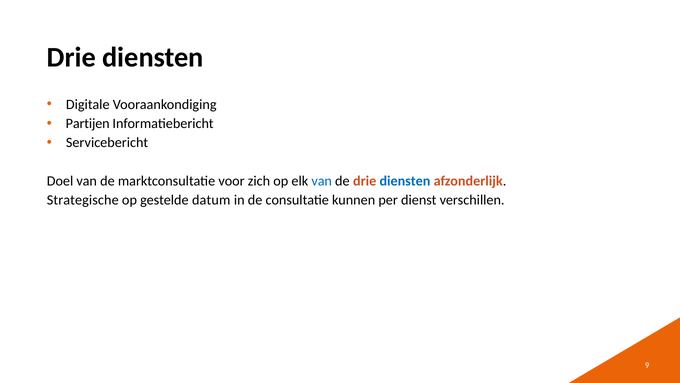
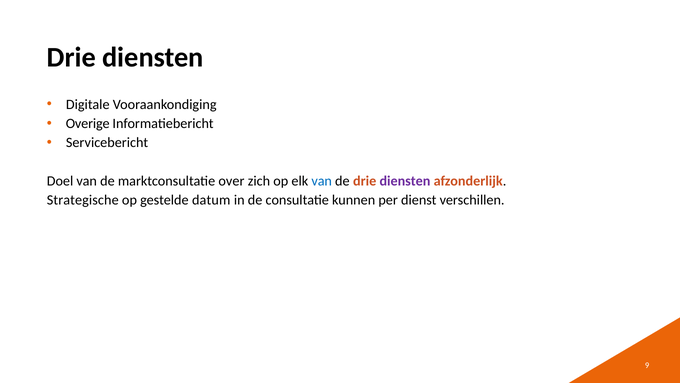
Partijen: Partijen -> Overige (88, 123)
voor: voor -> over (231, 181)
diensten colour: blue -> purple (405, 181)
